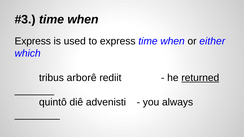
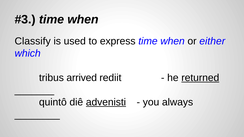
Express: Express -> Classify (33, 41)
arborê: arborê -> arrived (82, 78)
advenisti underline: none -> present (106, 102)
